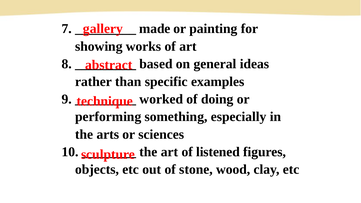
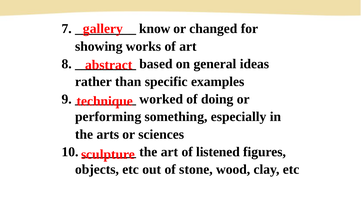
made: made -> know (155, 29)
painting: painting -> changed (213, 29)
